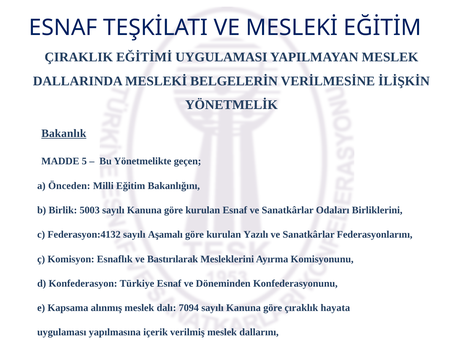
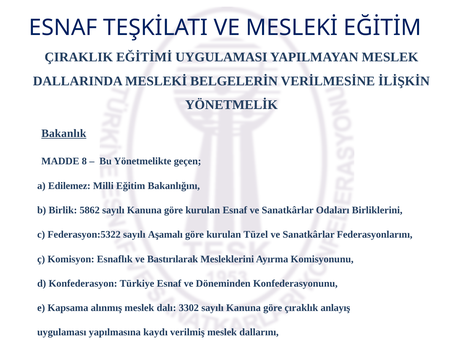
5: 5 -> 8 (84, 161)
Önceden: Önceden -> Edilemez (69, 186)
5003: 5003 -> 5862 (90, 210)
Federasyon:4132: Federasyon:4132 -> Federasyon:5322 (84, 234)
Yazılı: Yazılı -> Tüzel (256, 234)
7094: 7094 -> 3302 (189, 307)
hayata: hayata -> anlayış (335, 307)
içerik: içerik -> kaydı (156, 332)
